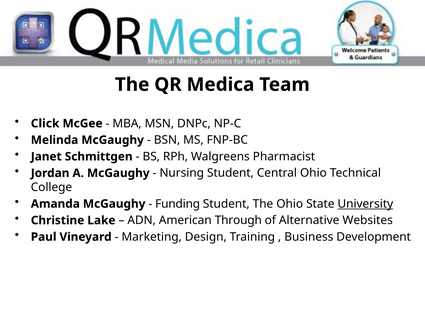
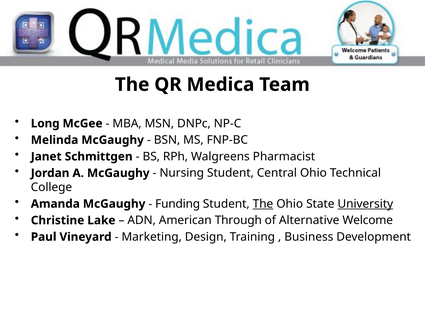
Click: Click -> Long (45, 123)
The underline: none -> present (263, 204)
Websites: Websites -> Welcome (368, 220)
